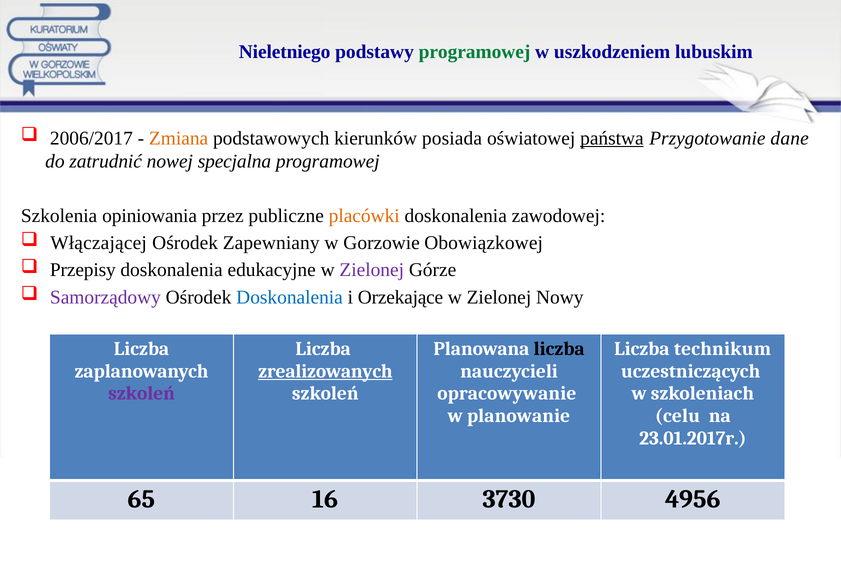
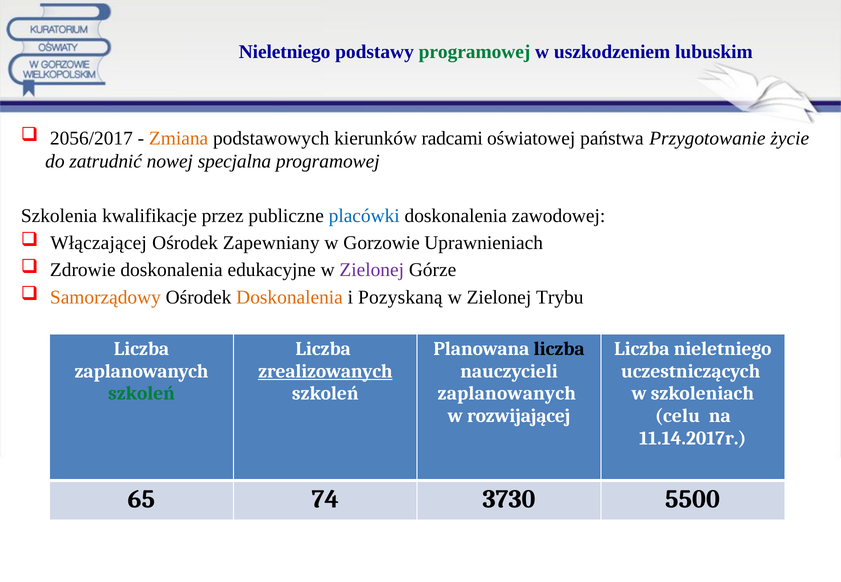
2006/2017: 2006/2017 -> 2056/2017 (91, 138)
posiada: posiada -> radcami (452, 138)
państwa underline: present -> none (612, 138)
dane: dane -> życie (790, 138)
opiniowania: opiniowania -> kwalifikacje (150, 216)
placówki colour: orange -> blue (364, 216)
Obowiązkowej: Obowiązkowej -> Uprawnieniach (484, 243)
Przepisy: Przepisy -> Zdrowie (83, 270)
Samorządowy colour: purple -> orange (105, 297)
Doskonalenia colour: blue -> orange (290, 297)
Orzekające: Orzekające -> Pozyskaną (400, 297)
Nowy: Nowy -> Trybu (560, 297)
Liczba technikum: technikum -> nieletniego (723, 349)
szkoleń colour: purple -> green (142, 394)
opracowywanie: opracowywanie -> zaplanowanych (507, 394)
planowanie: planowanie -> rozwijającej (519, 416)
23.01.2017r: 23.01.2017r -> 11.14.2017r (693, 438)
16: 16 -> 74 (325, 499)
4956: 4956 -> 5500 (693, 499)
